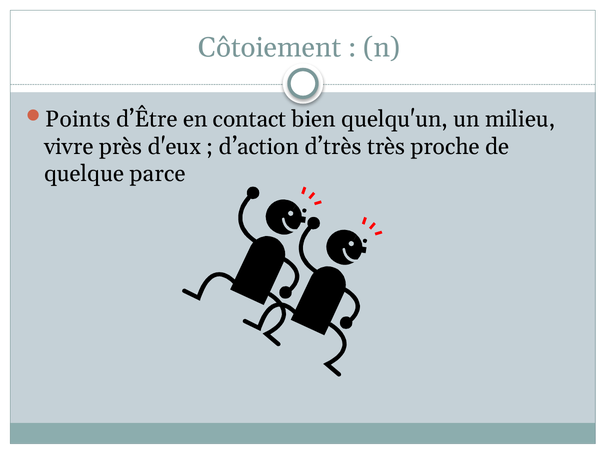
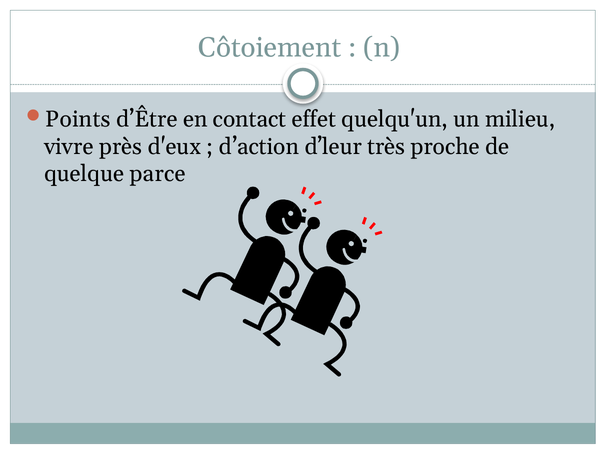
bien: bien -> effet (314, 119)
d’très: d’très -> d’leur (333, 147)
